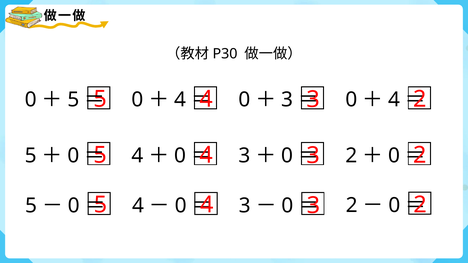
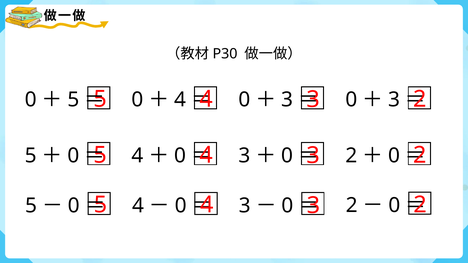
4: 4 -> 3 (394, 100)
